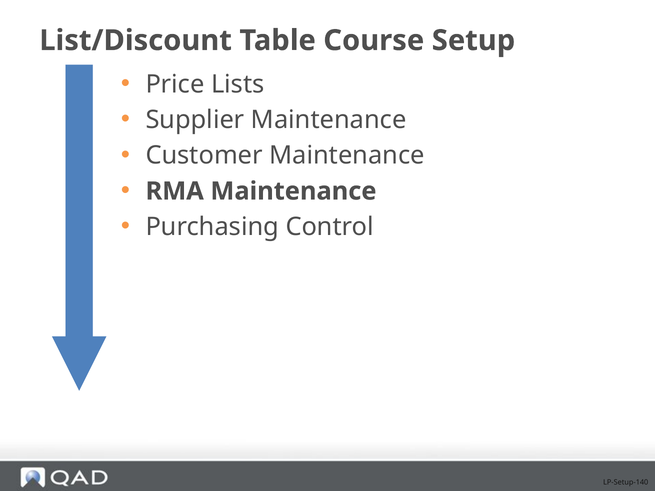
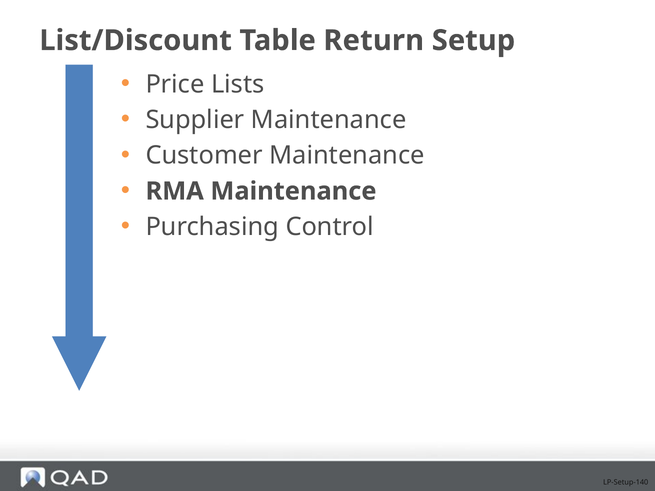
Course: Course -> Return (374, 40)
